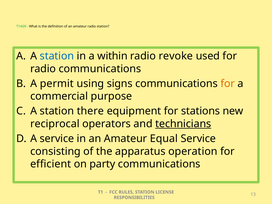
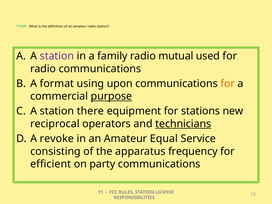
station colour: blue -> purple (57, 56)
within: within -> family (112, 56)
revoke: revoke -> mutual (176, 56)
permit: permit -> format (57, 84)
signs: signs -> upon (120, 84)
purpose underline: none -> present (111, 96)
A service: service -> revoke (57, 139)
operation: operation -> frequency (193, 151)
